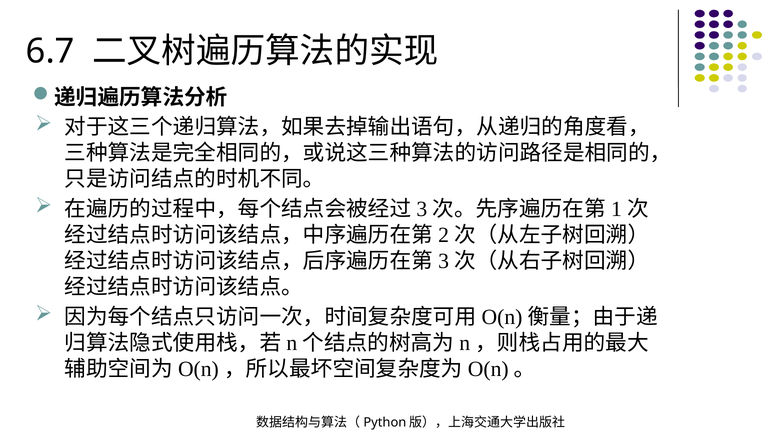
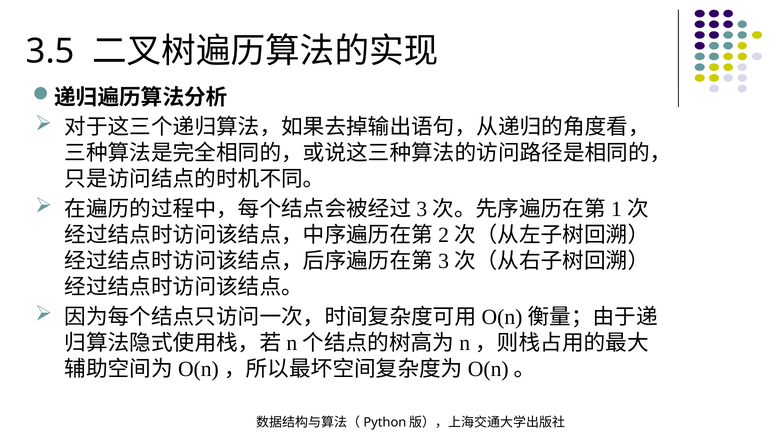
6.7: 6.7 -> 3.5 (50, 51)
